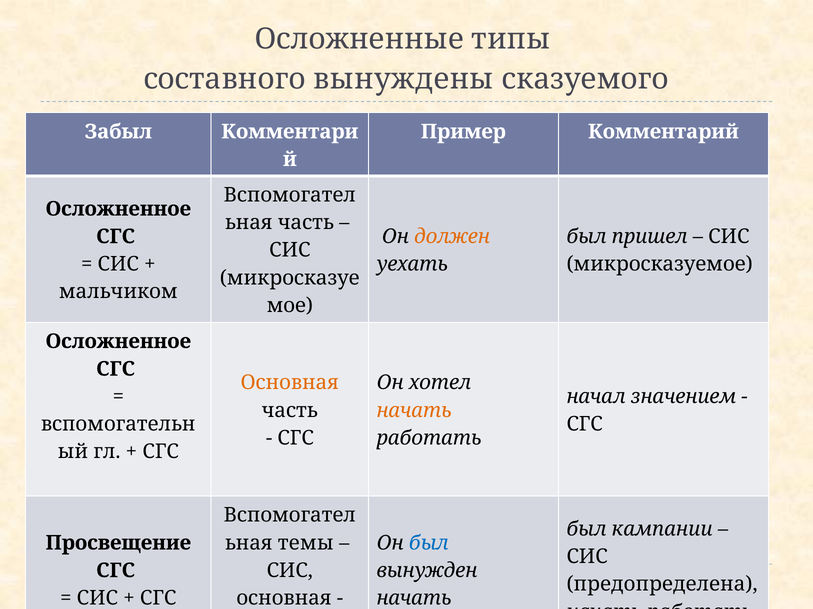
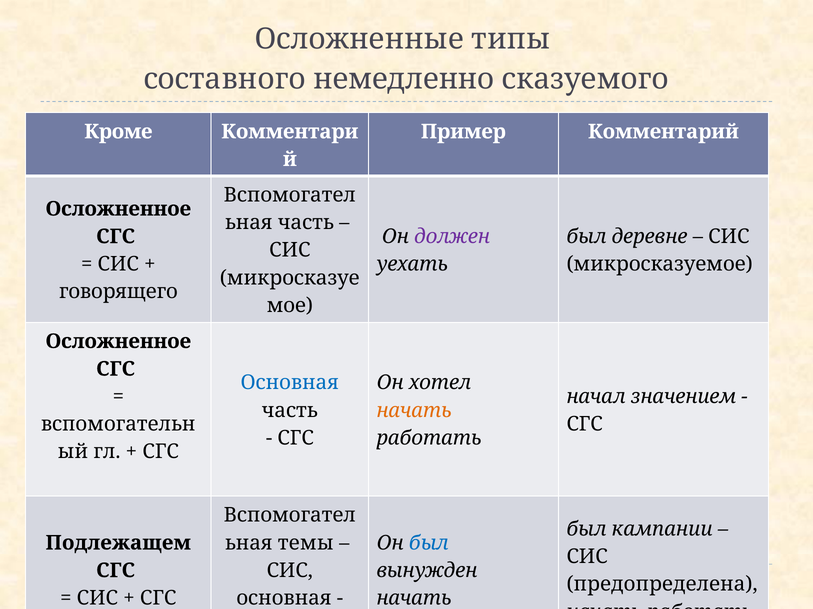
вынуждены: вынуждены -> немедленно (404, 79)
Забыл: Забыл -> Кроме (118, 132)
должен colour: orange -> purple (452, 237)
пришел: пришел -> деревне (650, 237)
мальчиком: мальчиком -> говорящего (118, 292)
Основная colour: orange -> blue (290, 383)
Просвещение: Просвещение -> Подлежащем (118, 543)
